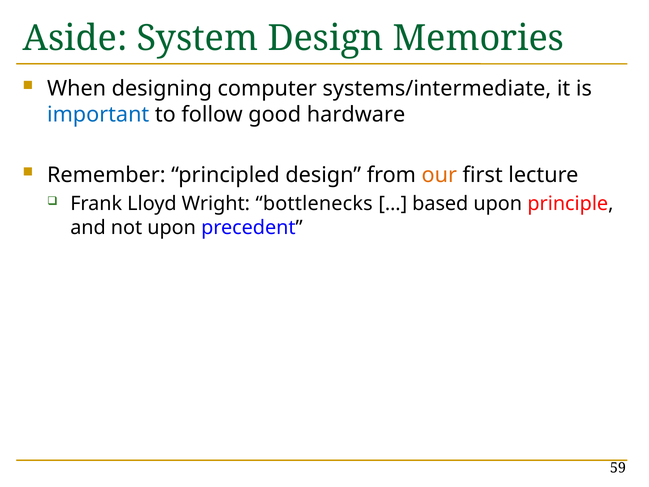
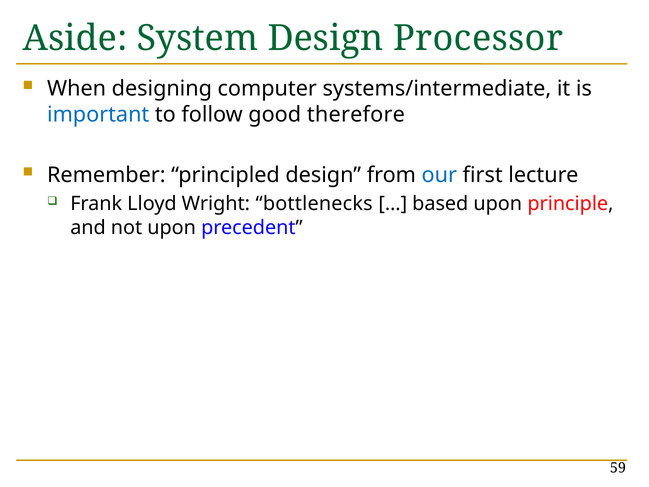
Memories: Memories -> Processor (478, 38)
hardware: hardware -> therefore (356, 114)
our colour: orange -> blue (439, 175)
